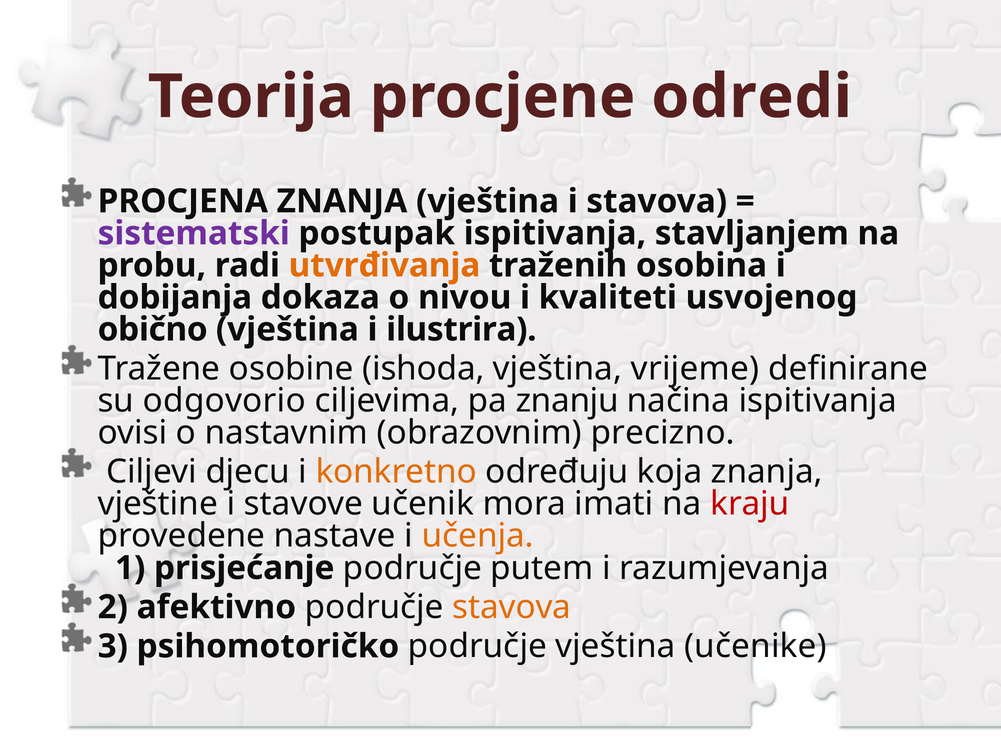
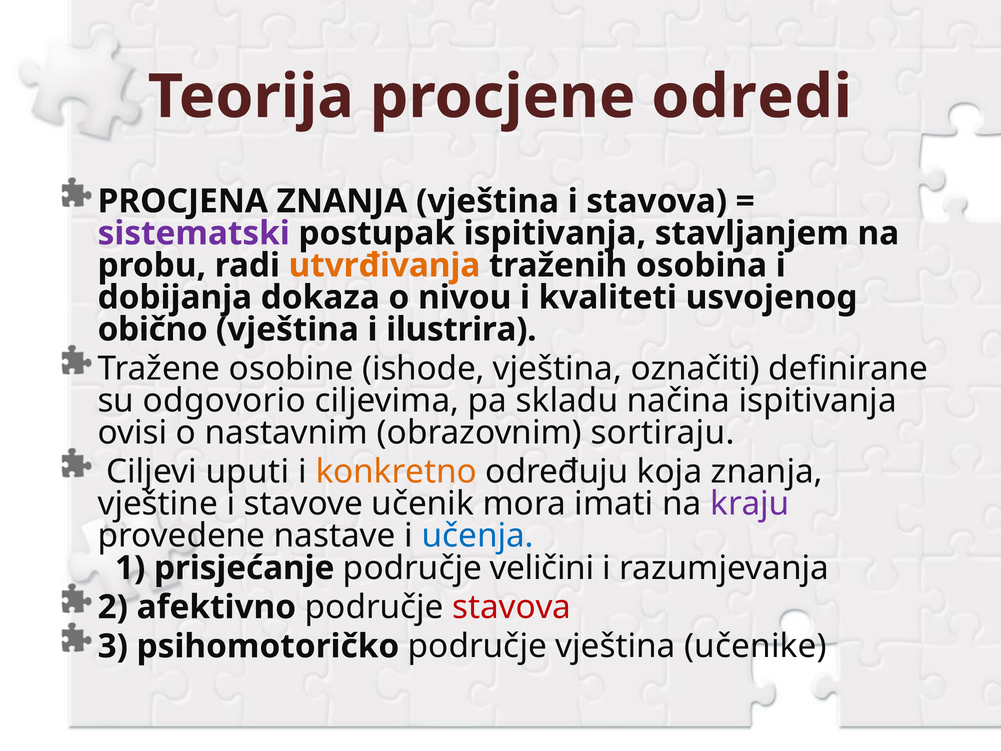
ishoda: ishoda -> ishode (423, 368)
vrijeme: vrijeme -> označiti (695, 368)
znanju: znanju -> skladu (567, 401)
precizno: precizno -> sortiraju (663, 433)
djecu: djecu -> uputi (247, 472)
kraju colour: red -> purple (750, 504)
učenja colour: orange -> blue (478, 536)
putem: putem -> veličini (542, 568)
stavova colour: orange -> red (512, 607)
